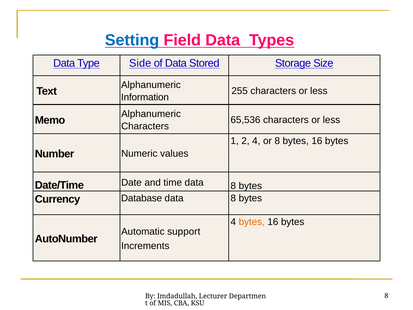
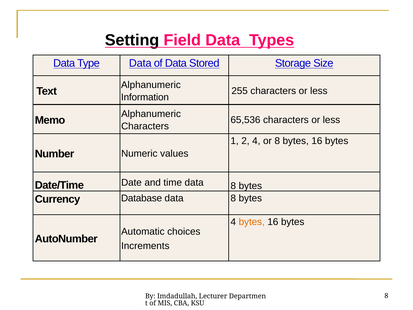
Setting colour: blue -> black (132, 40)
Type Side: Side -> Data (140, 63)
support: support -> choices (184, 231)
